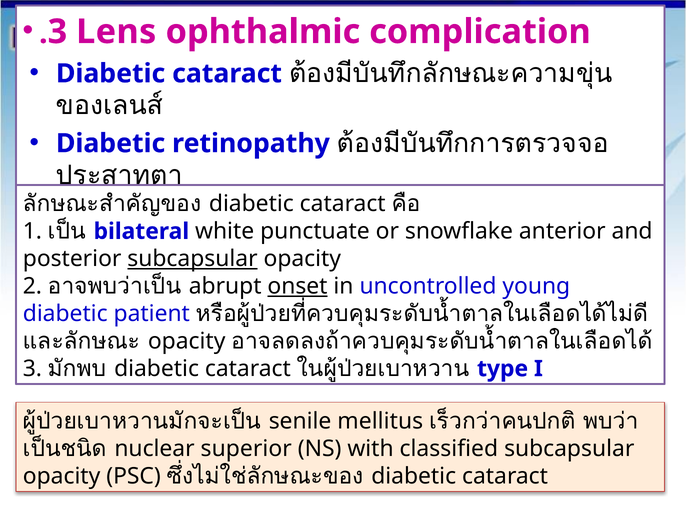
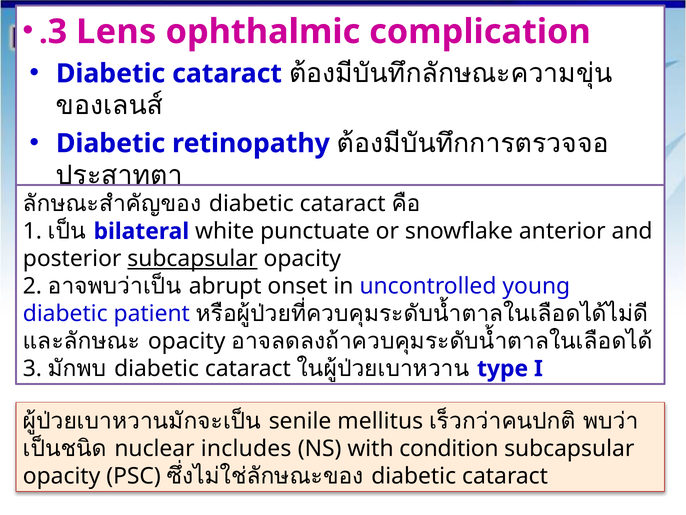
onset underline: present -> none (297, 286)
superior: superior -> includes (246, 448)
classified: classified -> condition (449, 448)
